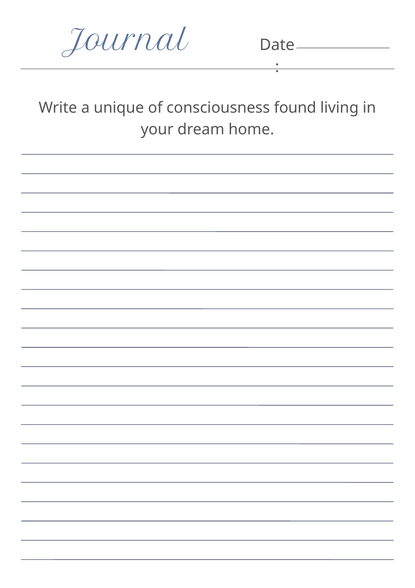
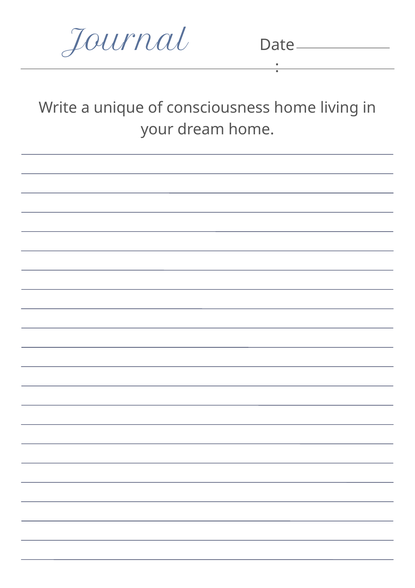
consciousness found: found -> home (295, 108)
